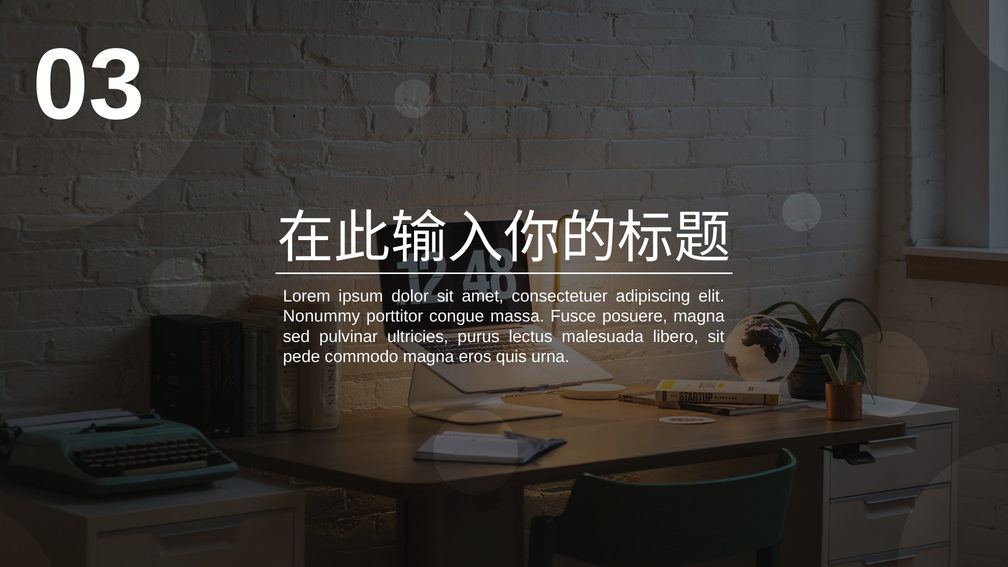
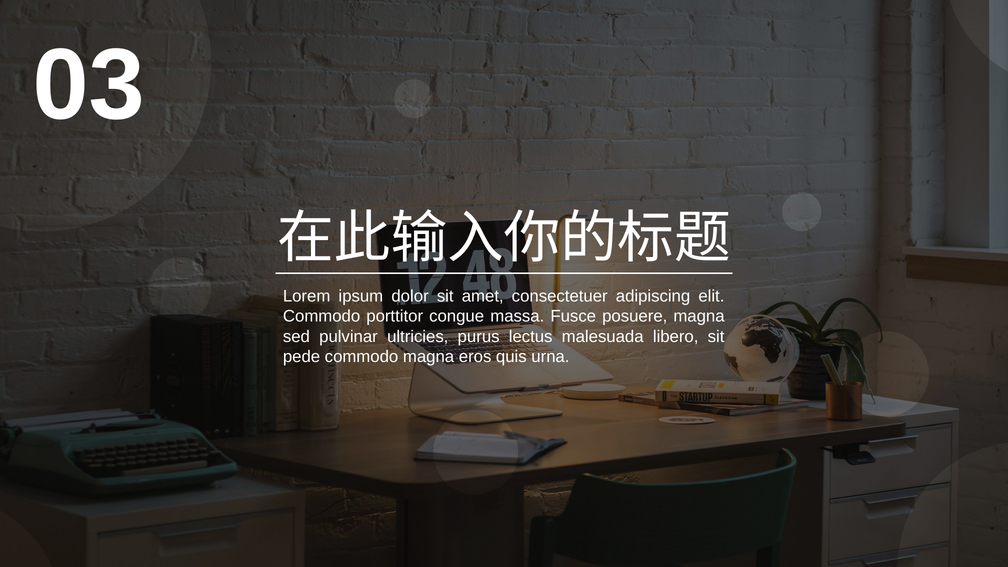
Nonummy: Nonummy -> Commodo (322, 316)
